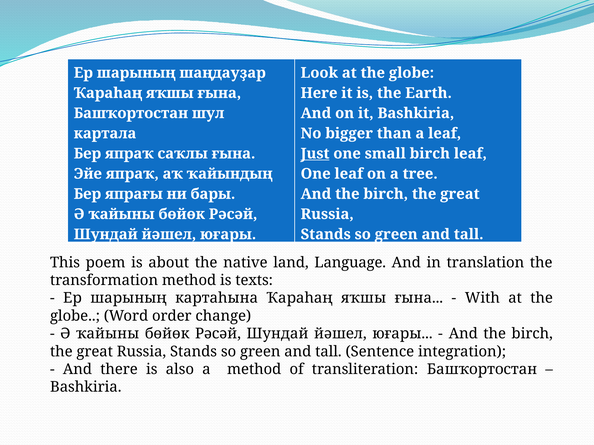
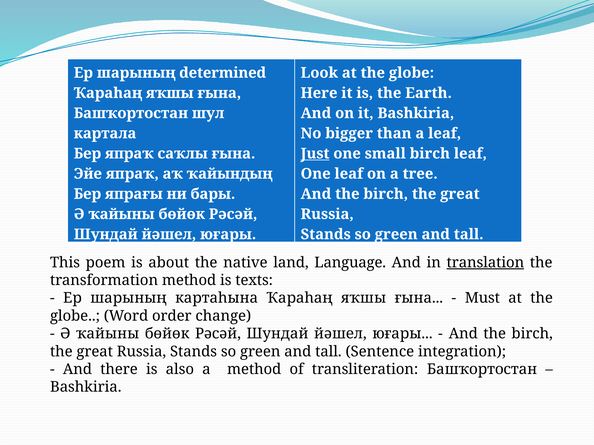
шаңдауҙар: шаңдауҙар -> determined (223, 73)
translation underline: none -> present (485, 263)
With: With -> Must (482, 298)
